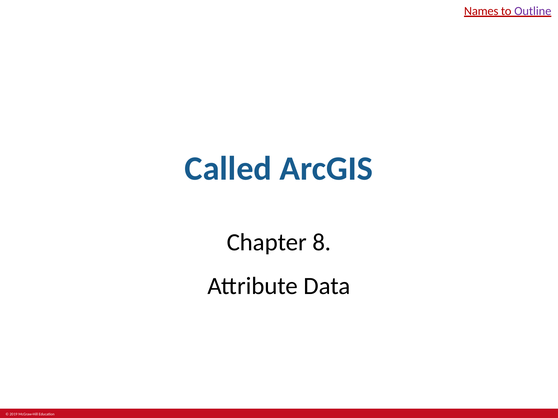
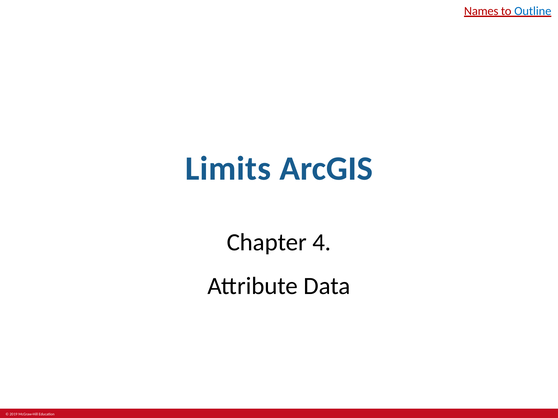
Outline colour: purple -> blue (533, 11)
Called: Called -> Limits (228, 169)
8: 8 -> 4 (322, 243)
